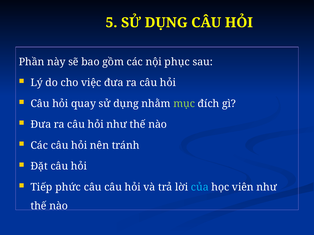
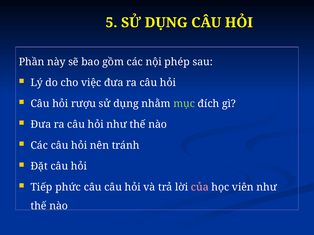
phục: phục -> phép (177, 62)
quay: quay -> rượu (84, 104)
của colour: light blue -> pink (200, 188)
